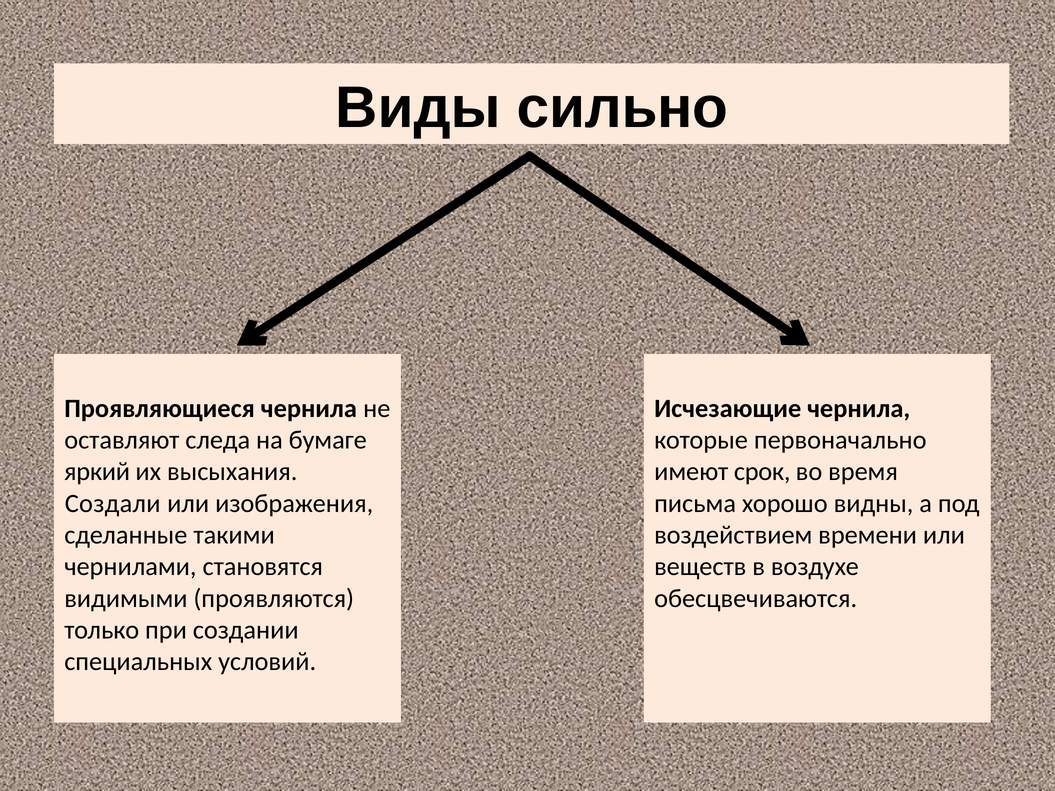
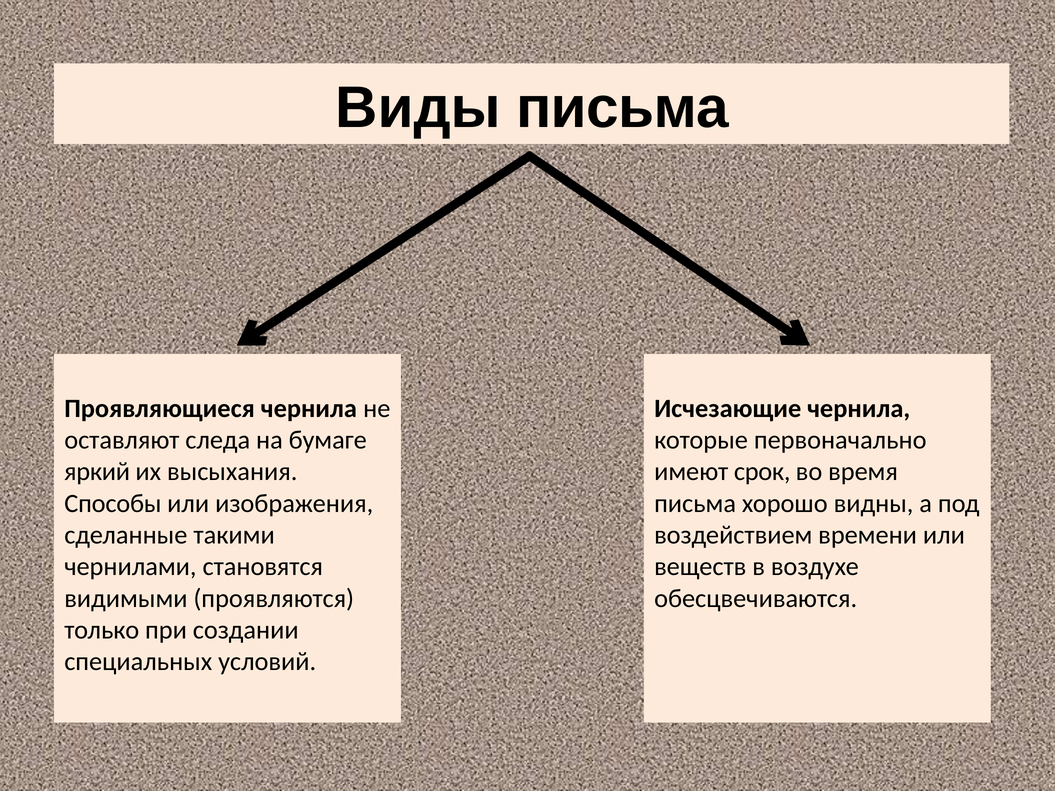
Виды сильно: сильно -> письма (623, 108)
Создали: Создали -> Способы (113, 504)
